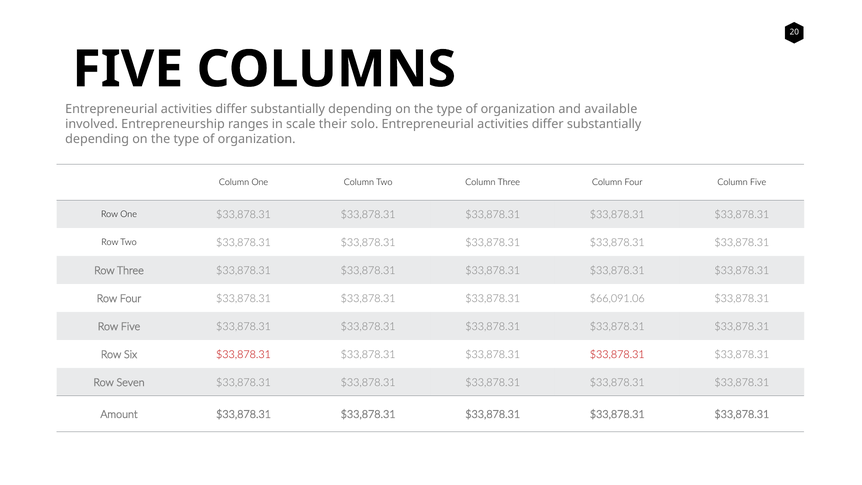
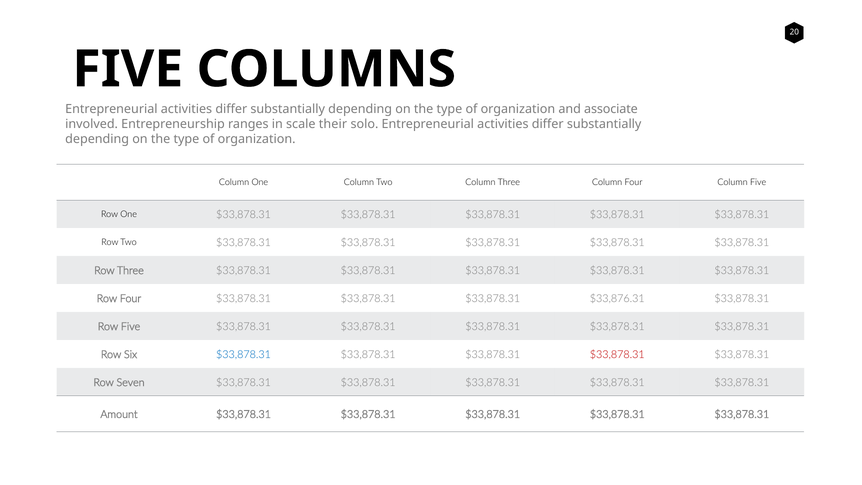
available: available -> associate (611, 109)
$66,091.06: $66,091.06 -> $33,876.31 (617, 299)
$33,878.31 colour: red -> blue (244, 355)
